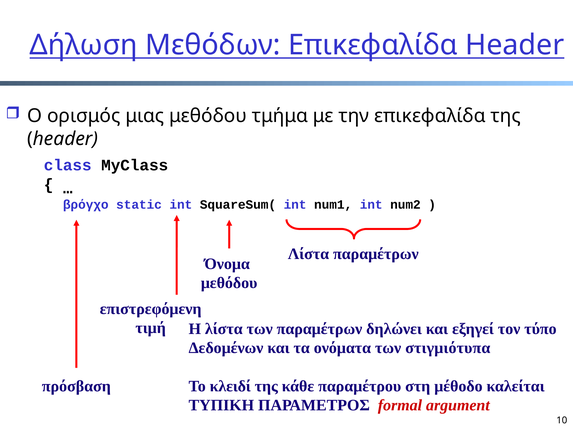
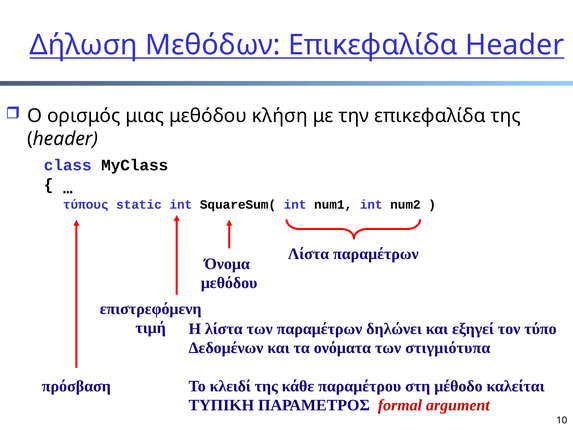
τμήμα: τμήμα -> κλήση (280, 116)
βρόγχο: βρόγχο -> τύπους (86, 205)
